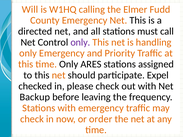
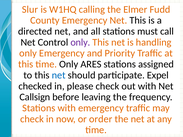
Will: Will -> Slur (30, 9)
net colour: orange -> blue (59, 75)
Backup: Backup -> Callsign (35, 97)
